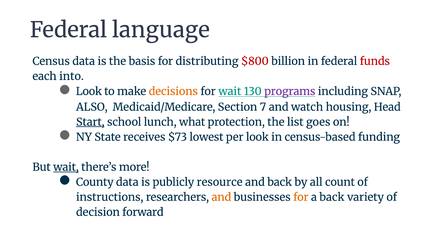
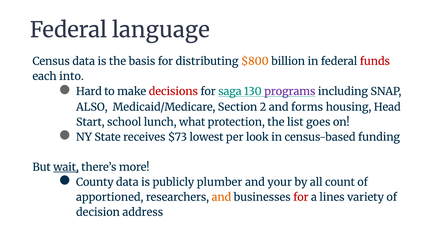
$800 colour: red -> orange (255, 61)
Look: Look -> Hard (89, 92)
decisions colour: orange -> red (173, 92)
for wait: wait -> saga (230, 92)
7: 7 -> 2 (263, 107)
watch: watch -> forms (307, 107)
Start underline: present -> none (90, 122)
resource: resource -> plumber (220, 182)
and back: back -> your (280, 182)
instructions: instructions -> apportioned (110, 197)
for colour: orange -> red (301, 197)
a back: back -> lines (332, 197)
forward: forward -> address (143, 212)
